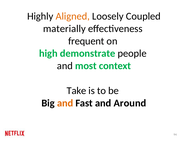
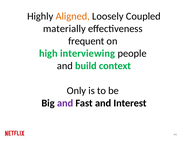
demonstrate: demonstrate -> interviewing (88, 53)
most: most -> build (86, 66)
Take: Take -> Only (76, 91)
and colour: orange -> purple (65, 103)
Around: Around -> Interest (130, 103)
